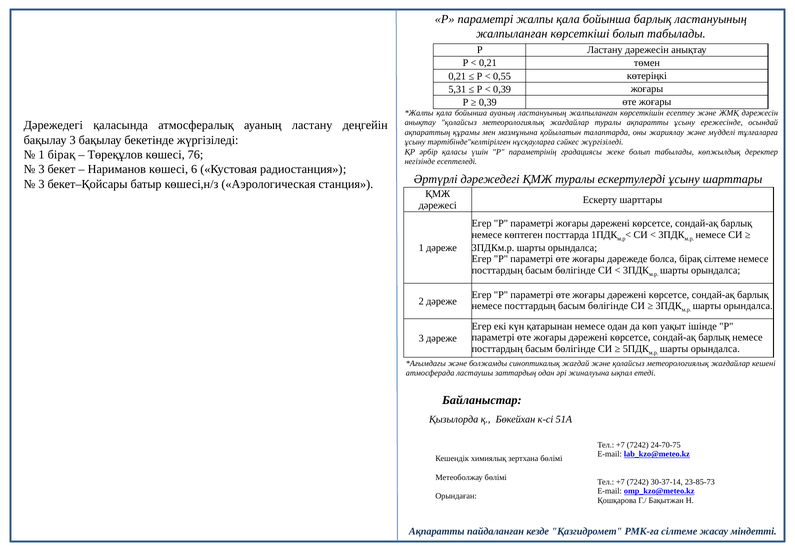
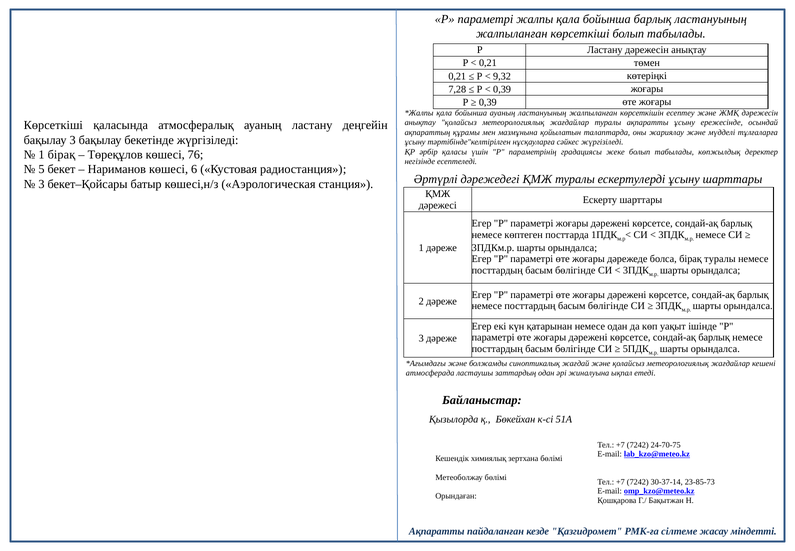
0,55: 0,55 -> 9,32 (502, 76)
5,31: 5,31 -> 7,28 (457, 89)
Дәрежедегі: Дәрежедегі -> Көрсеткіші (53, 125)
3: 3 -> 5 (41, 169)
бірақ сілтеме: сілтеме -> туралы (720, 259)
